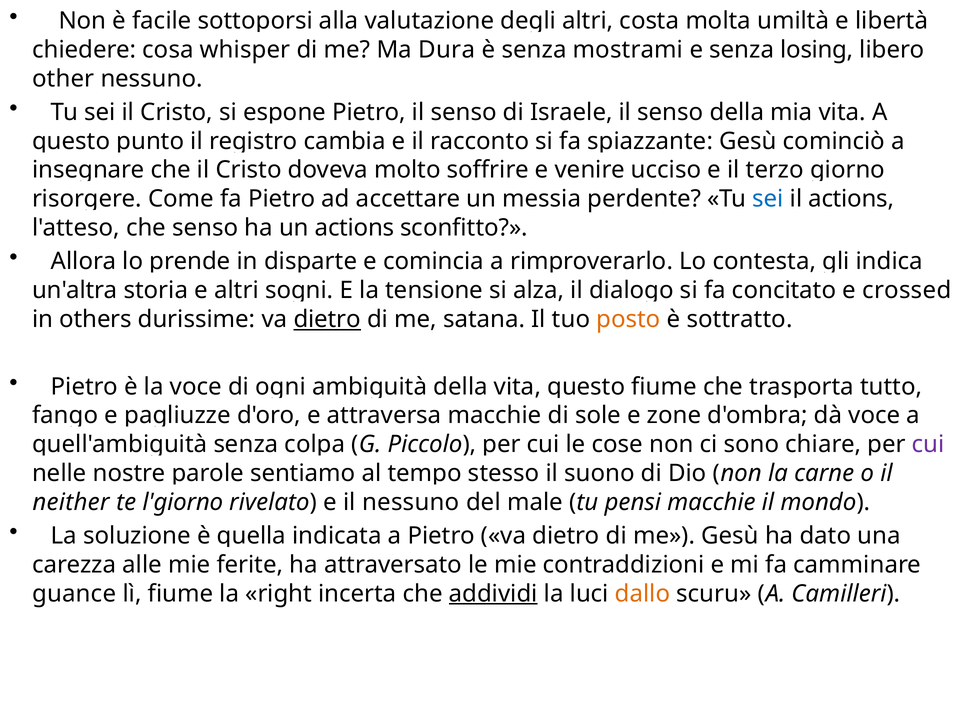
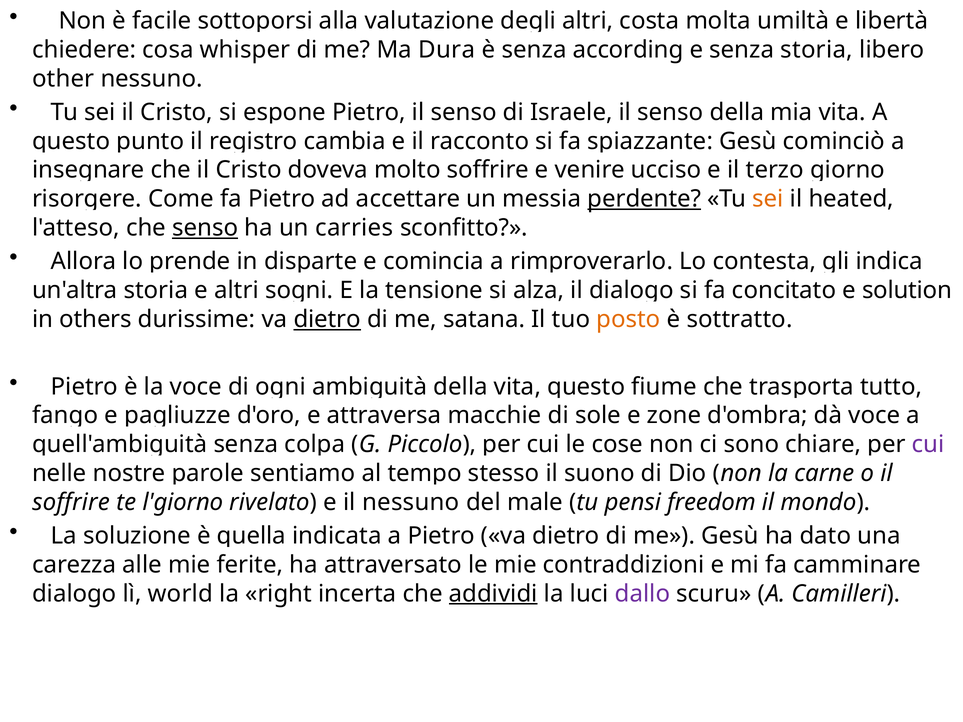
mostrami: mostrami -> according (628, 50)
senza losing: losing -> storia (817, 50)
perdente underline: none -> present (644, 199)
sei colour: blue -> orange (768, 199)
il actions: actions -> heated (851, 199)
senso underline: none -> present (205, 228)
un actions: actions -> carries (354, 228)
crossed: crossed -> solution (907, 290)
neither: neither -> soffrire (71, 502)
pensi macchie: macchie -> freedom (711, 502)
guance: guance -> dialogo (74, 594)
lì fiume: fiume -> world (180, 594)
dallo colour: orange -> purple (643, 594)
